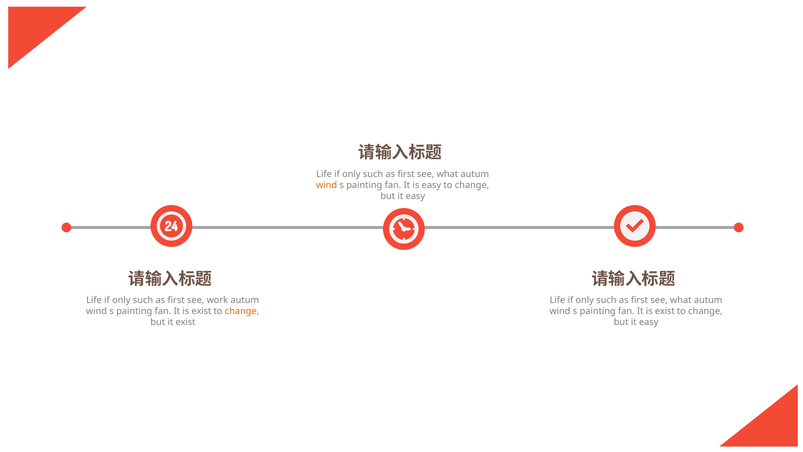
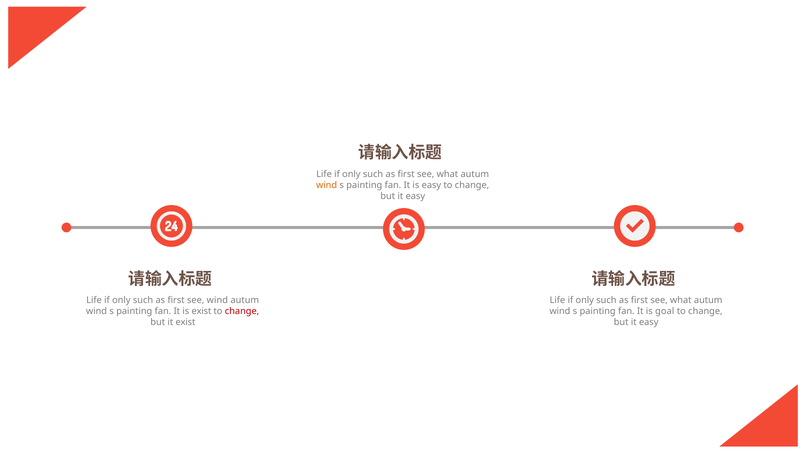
see work: work -> wind (217, 300)
change colour: orange -> red (242, 311)
exist: exist -> goal (665, 311)
